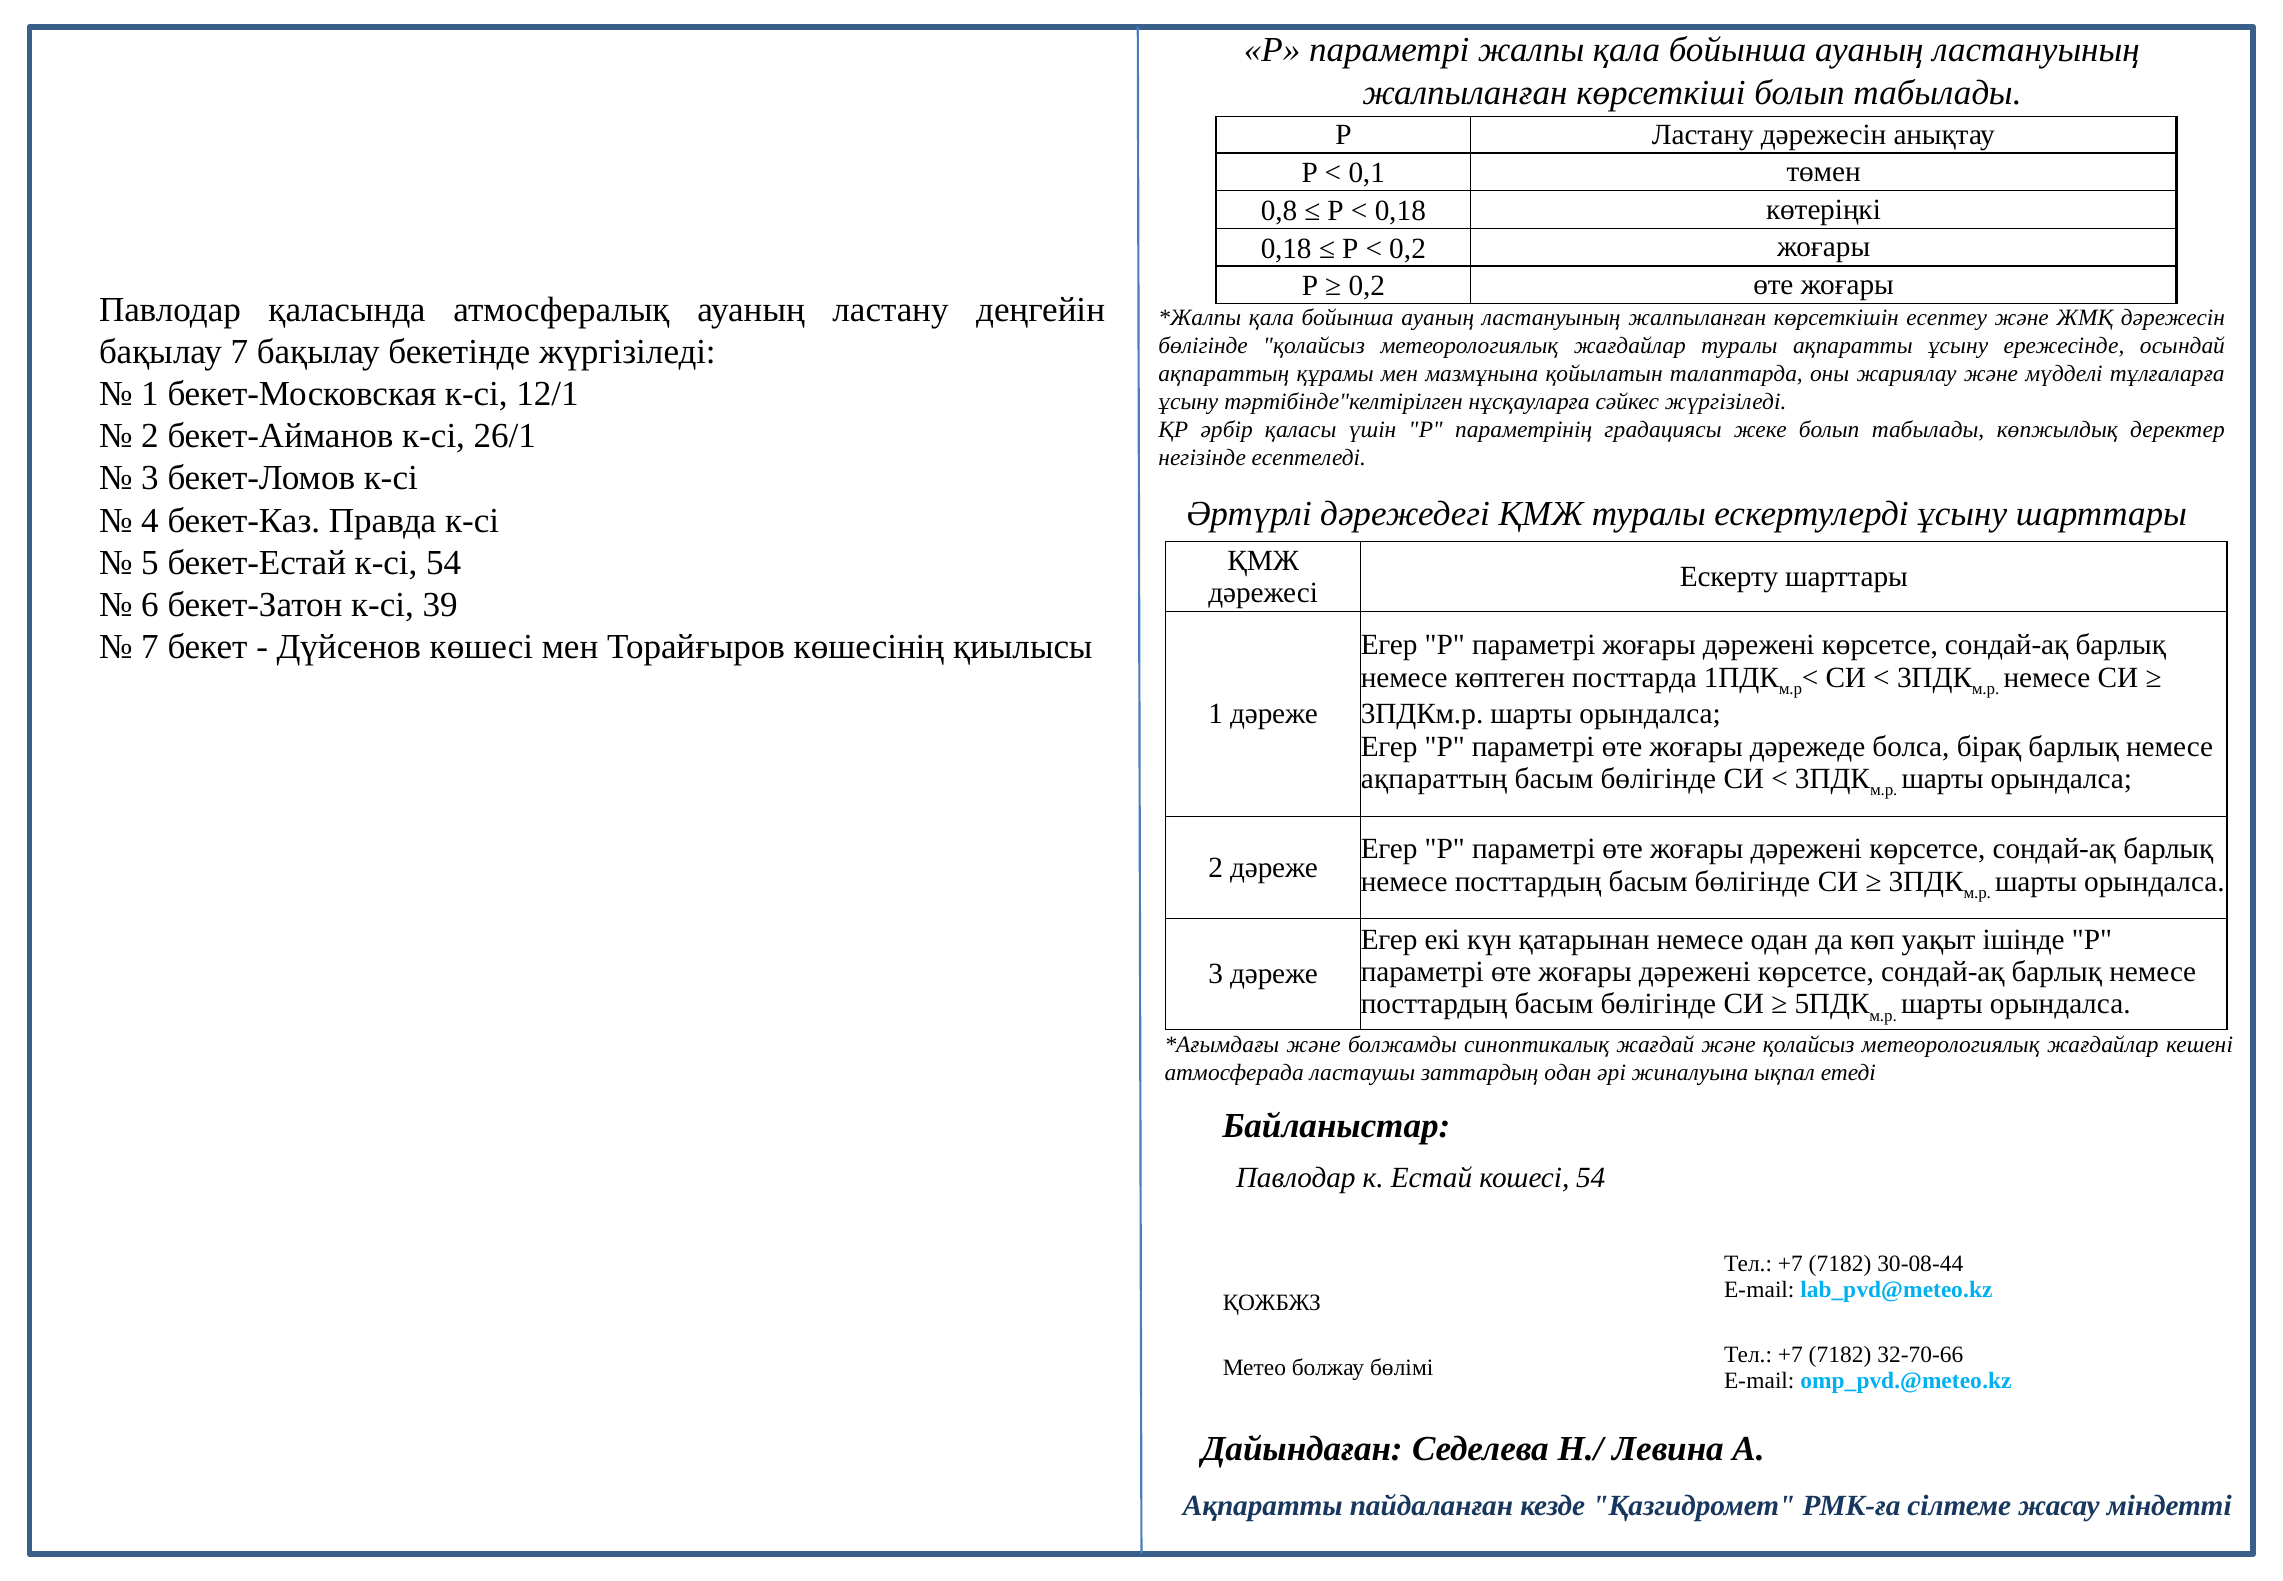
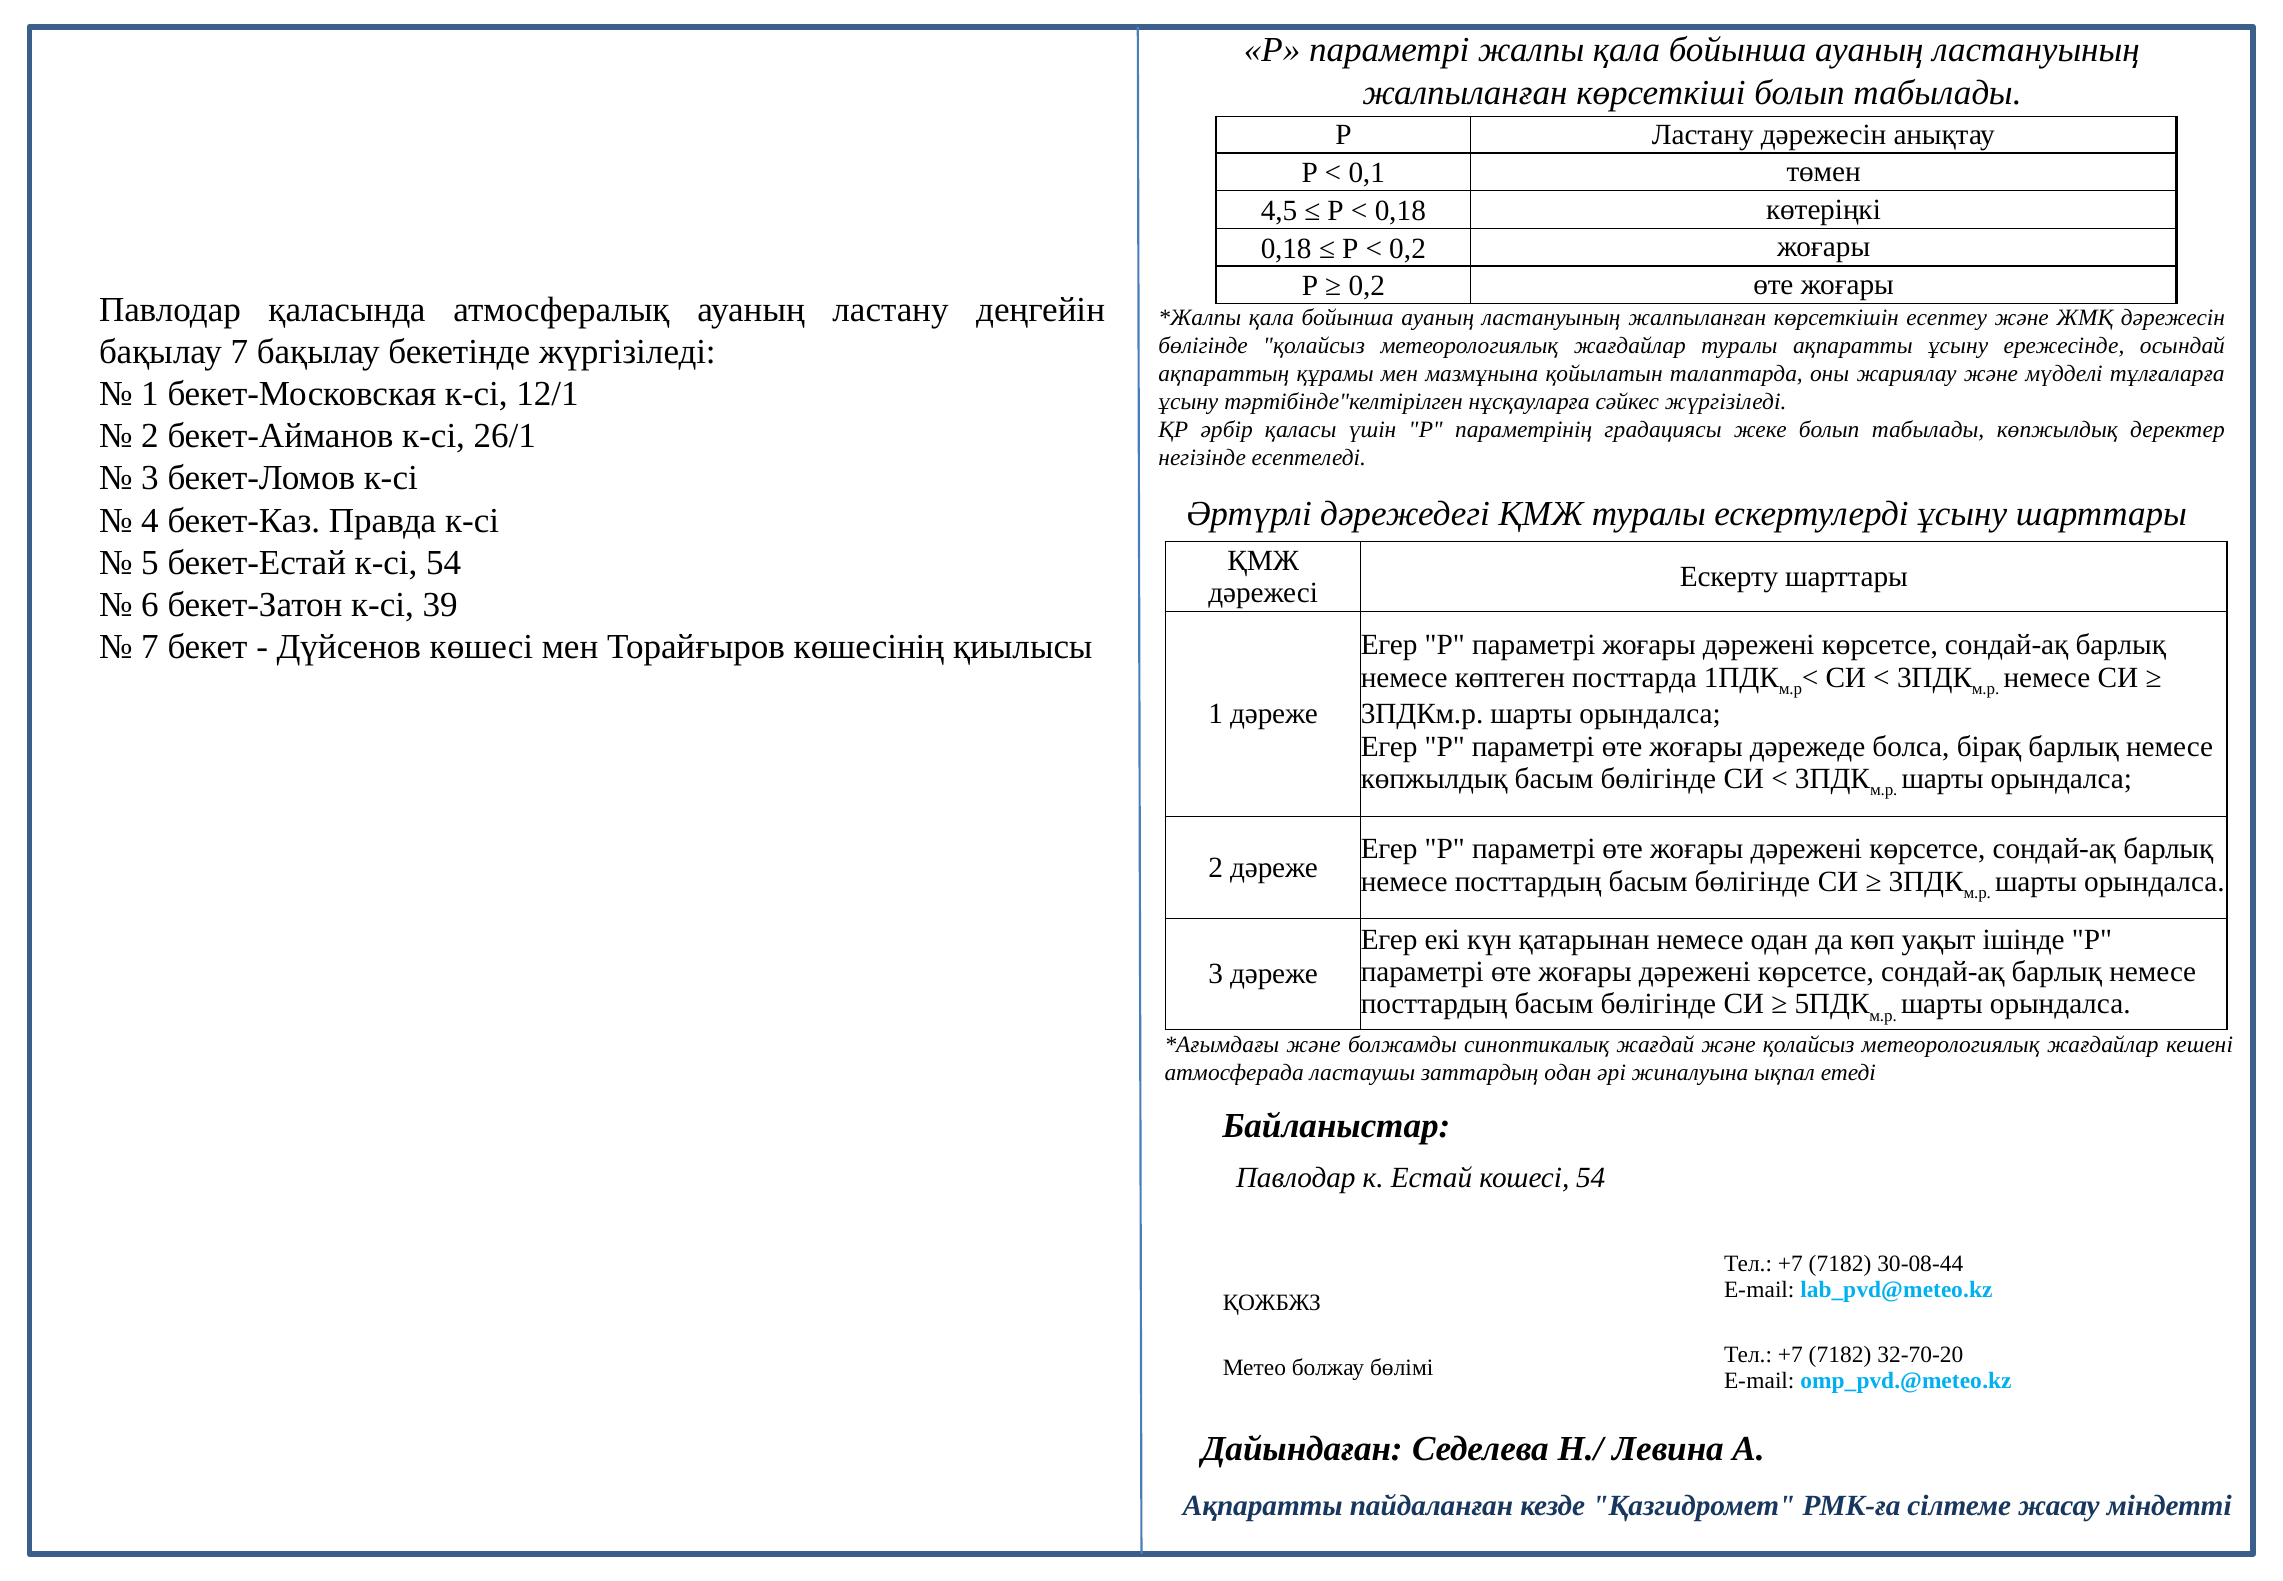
0,8: 0,8 -> 4,5 (1279, 211)
ақпараттың: ақпараттың -> көпжылдық (1434, 779)
32-70-66: 32-70-66 -> 32-70-20 (1920, 1355)
